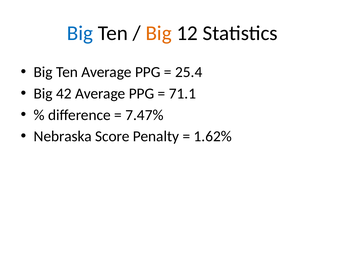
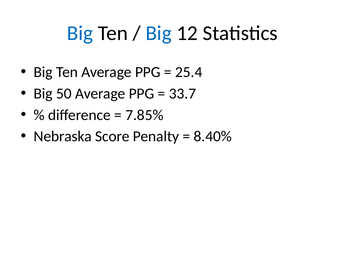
Big colour: orange -> blue (159, 33)
42: 42 -> 50 (64, 94)
71.1: 71.1 -> 33.7 (182, 94)
7.47%: 7.47% -> 7.85% (144, 115)
1.62%: 1.62% -> 8.40% (213, 137)
